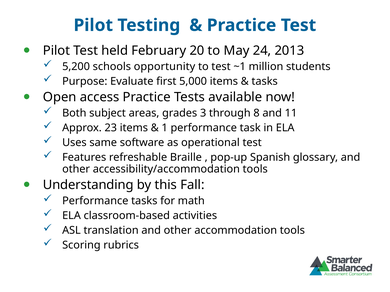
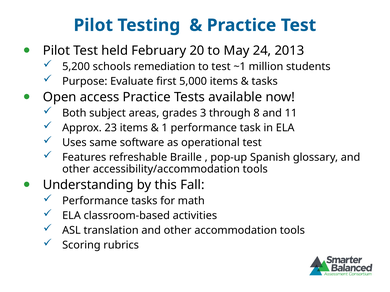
opportunity: opportunity -> remediation (165, 67)
